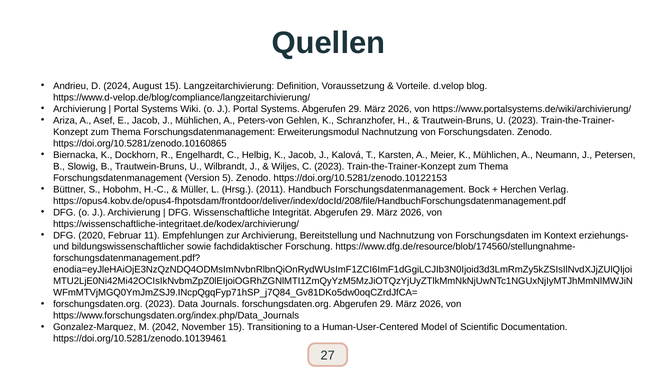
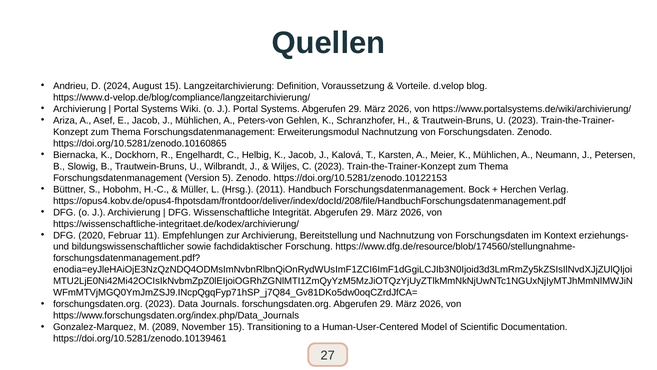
2042: 2042 -> 2089 (165, 327)
